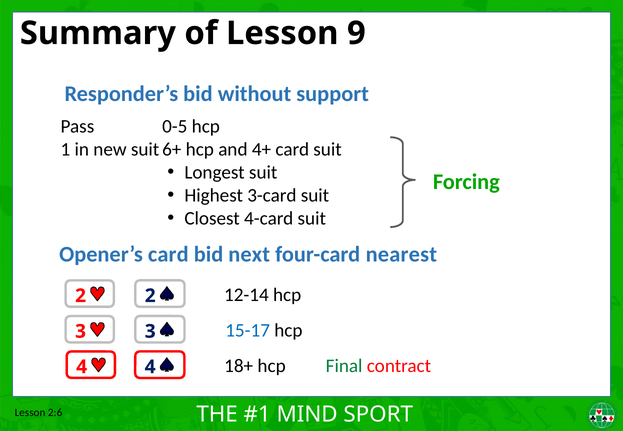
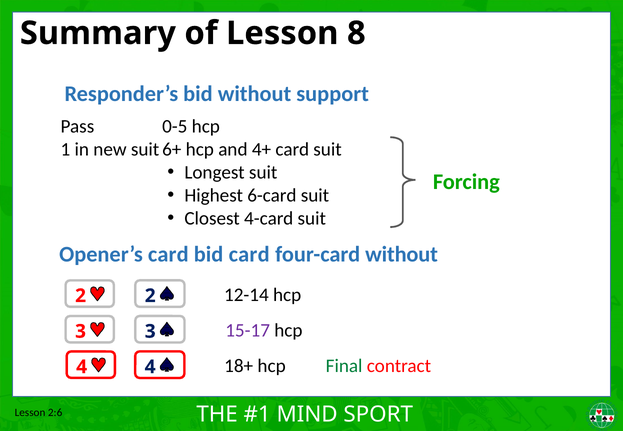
9: 9 -> 8 (356, 33)
3-card: 3-card -> 6-card (272, 195)
bid next: next -> card (249, 254)
four-card nearest: nearest -> without (402, 254)
15-17 colour: blue -> purple (248, 331)
